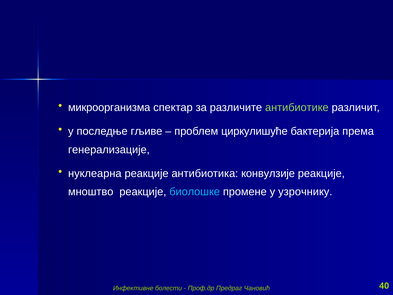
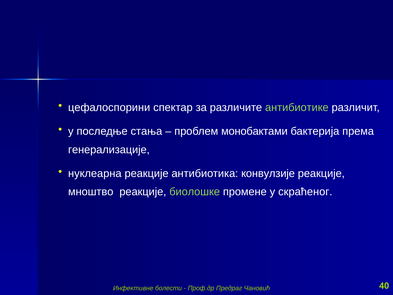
микроорганизма: микроорганизма -> цефалоспорини (109, 107)
гљиве: гљиве -> стања (146, 131)
циркулишуће: циркулишуће -> монобактами (254, 131)
биолошке colour: light blue -> light green (195, 192)
узрочнику: узрочнику -> скраћеног (305, 192)
